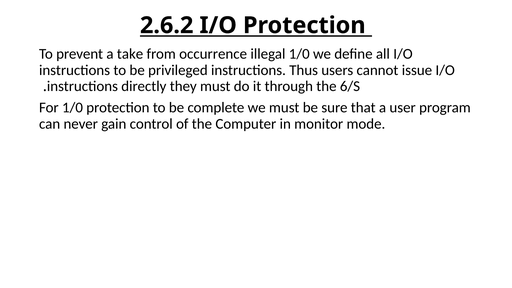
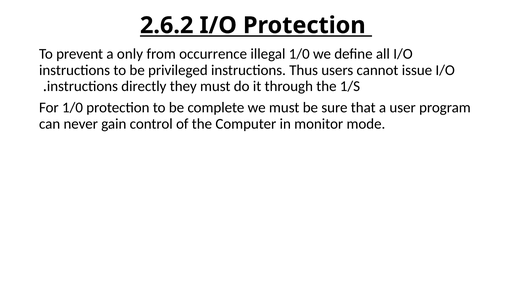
take: take -> only (130, 54)
6/S: 6/S -> 1/S (350, 86)
